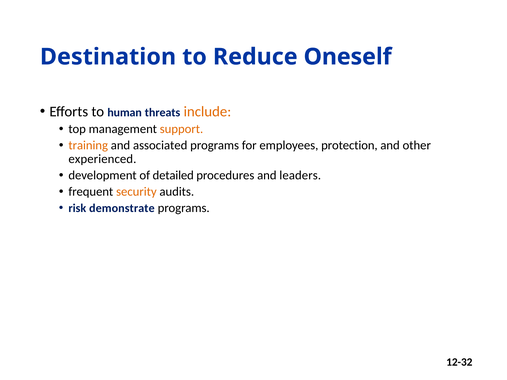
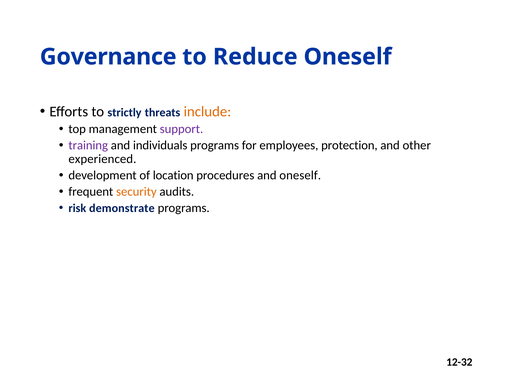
Destination: Destination -> Governance (108, 57)
human: human -> strictly (124, 113)
support colour: orange -> purple (181, 129)
training colour: orange -> purple (88, 145)
associated: associated -> individuals (160, 145)
detailed: detailed -> location (173, 175)
and leaders: leaders -> oneself (300, 175)
